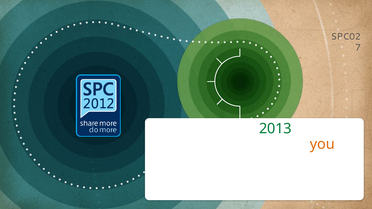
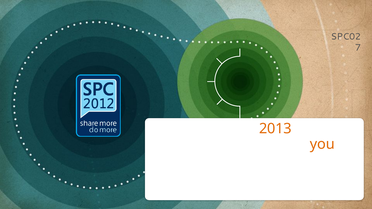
2013 colour: green -> orange (275, 129)
